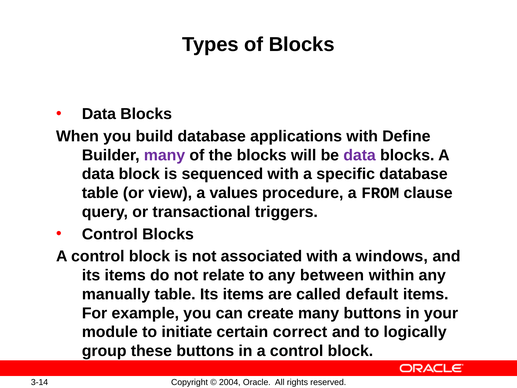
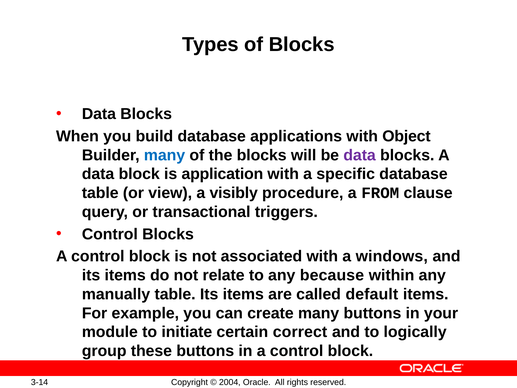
Define: Define -> Object (406, 136)
many colour: purple -> blue (165, 155)
sequenced: sequenced -> application (222, 174)
values: values -> visibly (234, 193)
between: between -> because (332, 275)
